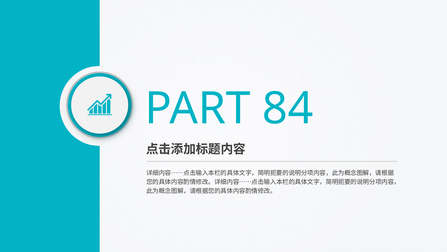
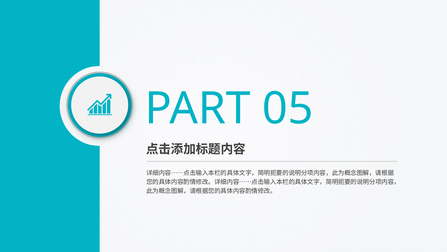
84: 84 -> 05 (288, 108)
